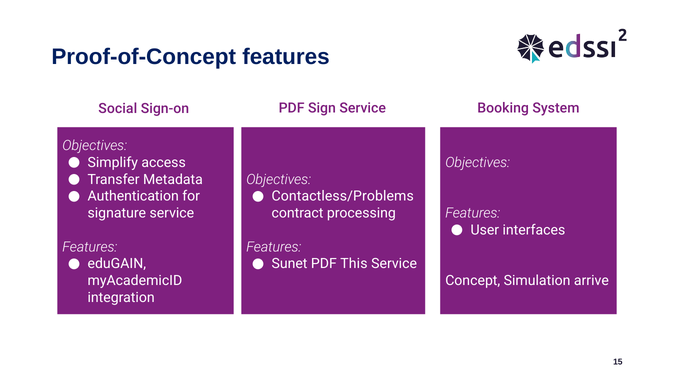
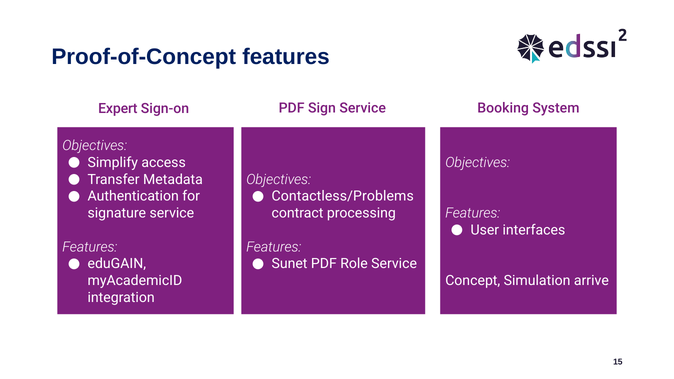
Social: Social -> Expert (118, 109)
This: This -> Role (354, 264)
